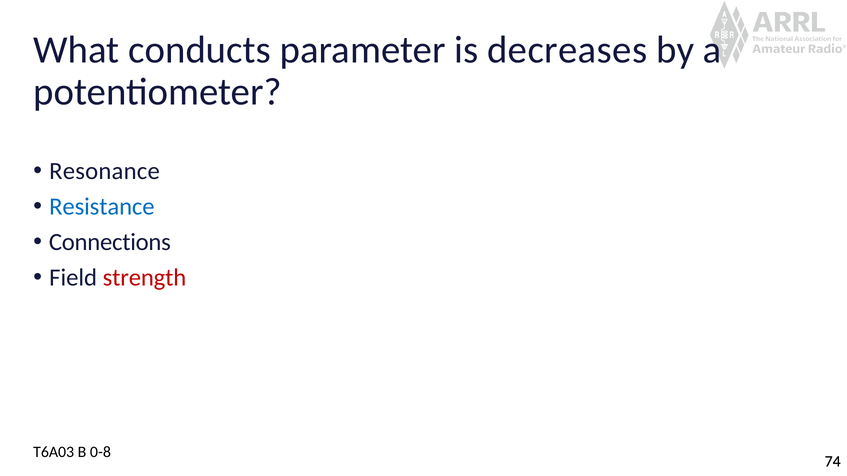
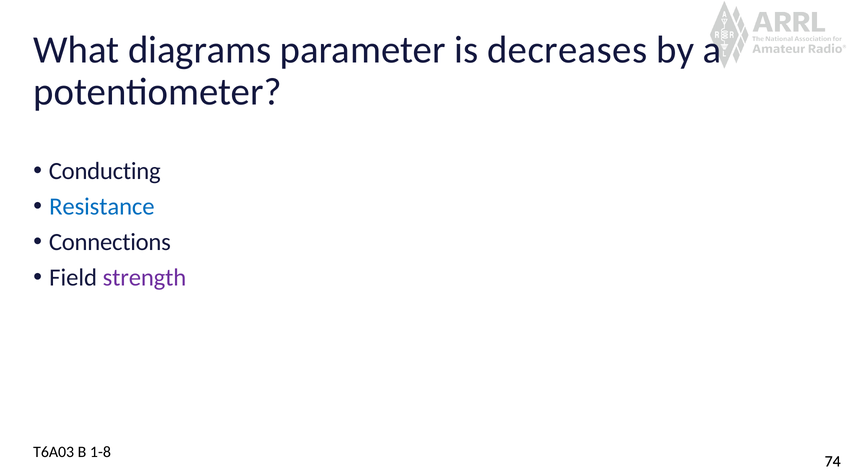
conducts: conducts -> diagrams (200, 50)
Resonance: Resonance -> Conducting (105, 171)
strength colour: red -> purple (144, 278)
0-8: 0-8 -> 1-8 (100, 453)
